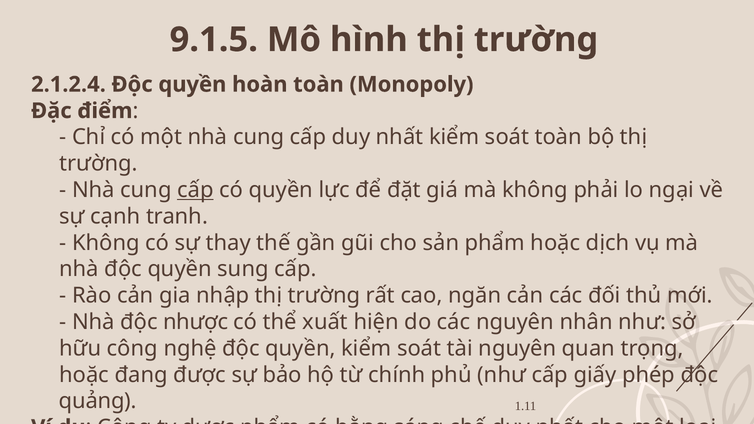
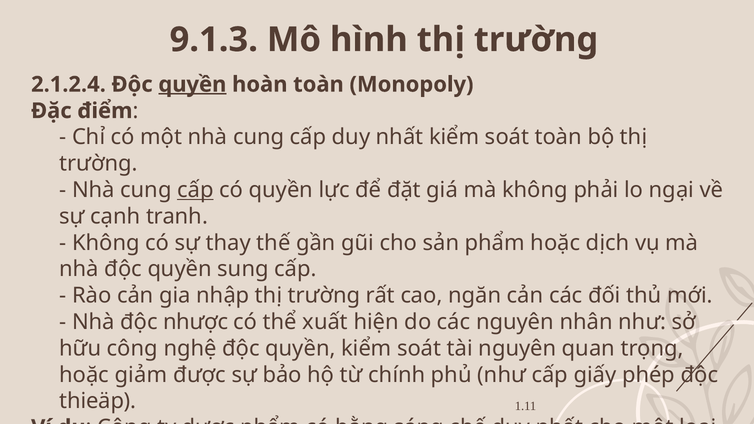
9.1.5: 9.1.5 -> 9.1.3 (214, 40)
quyền underline: none -> present (192, 84)
đang: đang -> giảm (141, 375)
quảng: quảng -> thieäp (98, 401)
